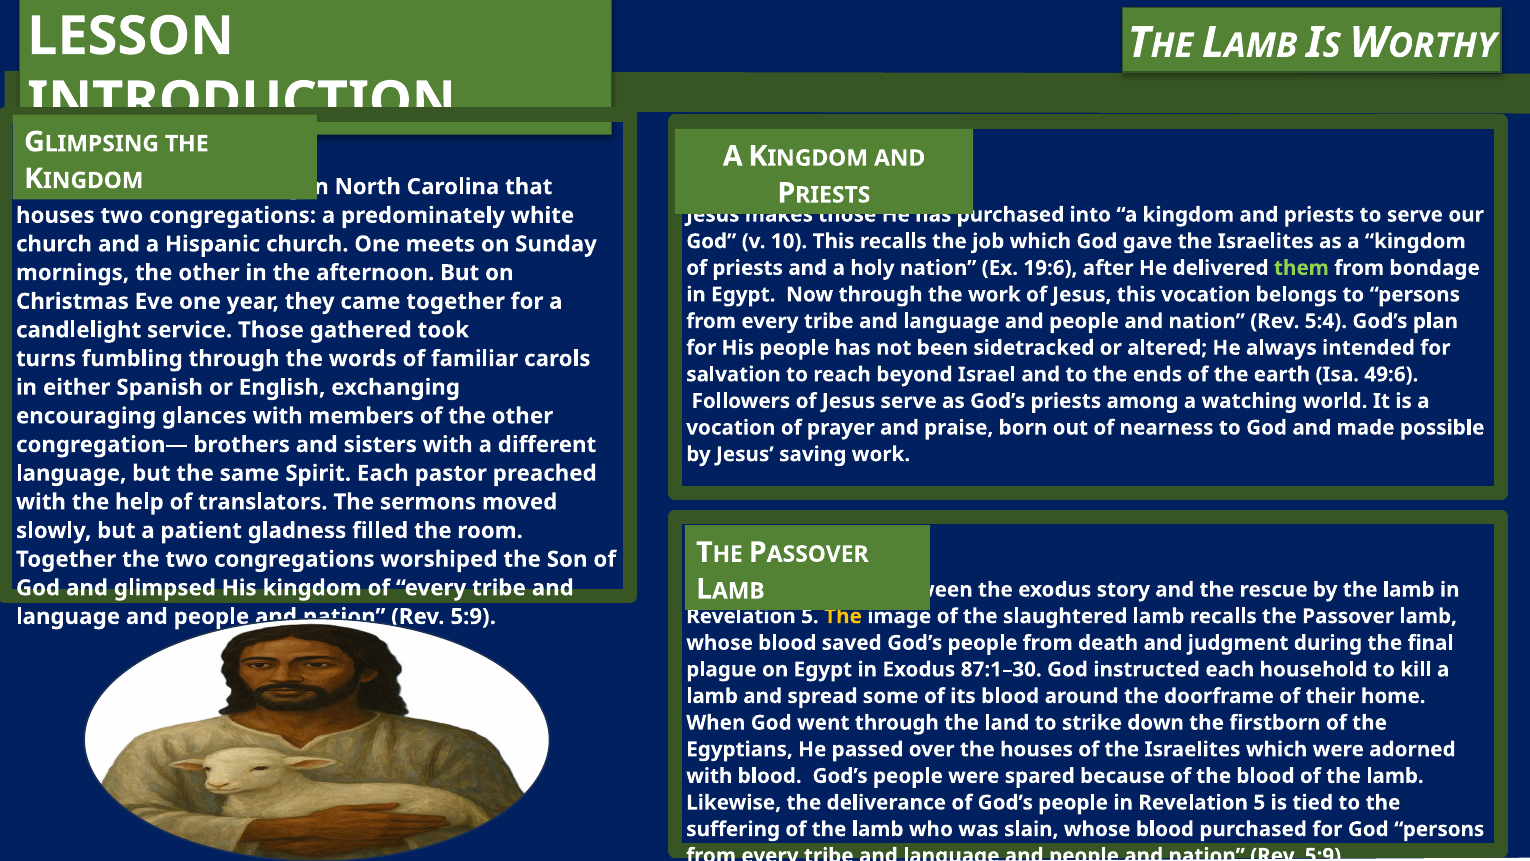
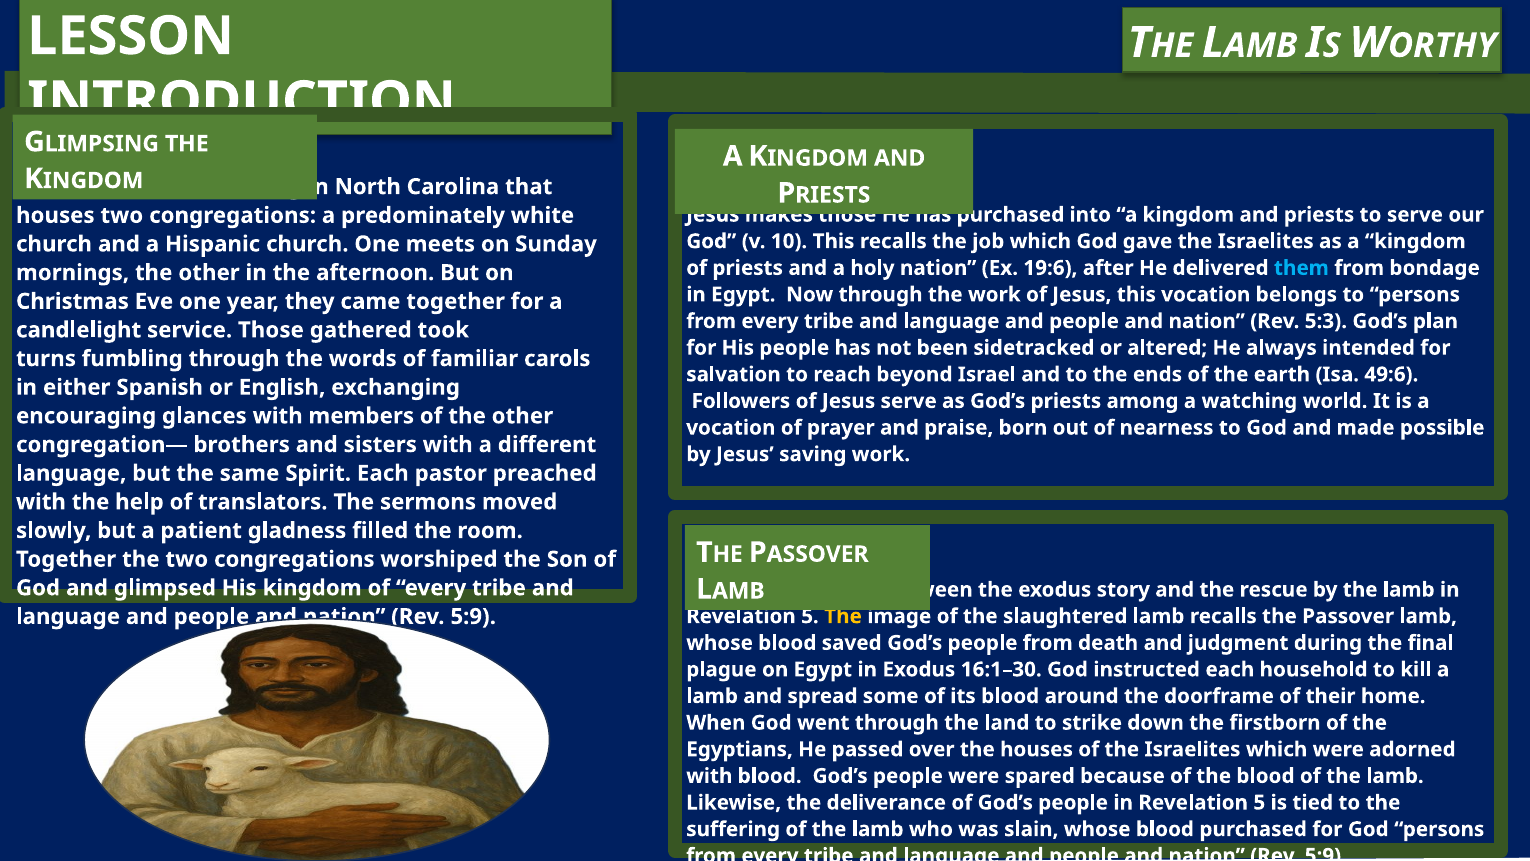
them colour: light green -> light blue (1301, 268)
5:4: 5:4 -> 5:3 (1326, 321)
87:1–30: 87:1–30 -> 16:1–30 (1001, 669)
